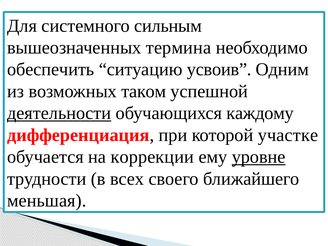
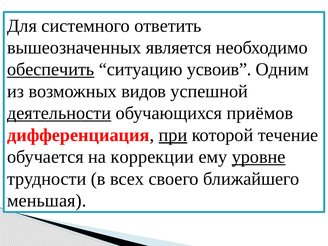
сильным: сильным -> ответить (168, 26)
термина: термина -> является (179, 48)
обеспечить underline: none -> present (51, 69)
таком: таком -> видов (144, 91)
каждому: каждому -> приёмов (260, 113)
при underline: none -> present (173, 135)
участке: участке -> течение (288, 135)
